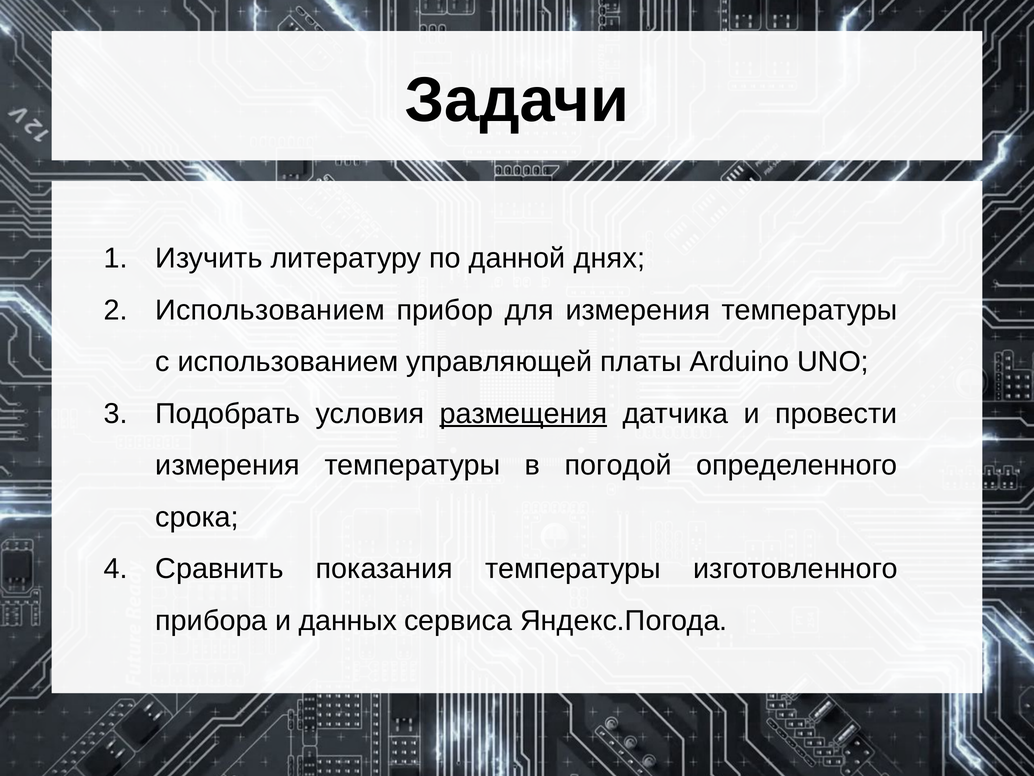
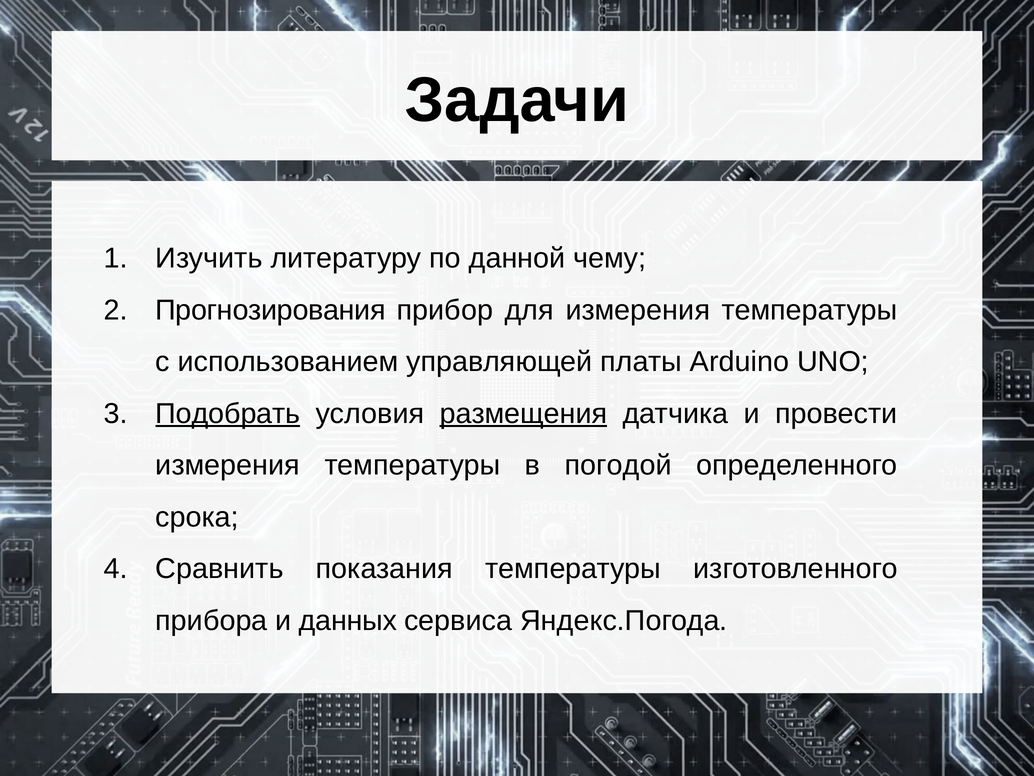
днях: днях -> чему (610, 258)
Использованием: Использованием -> Прогнозирования (270, 310)
Подобрать underline: none -> present (228, 413)
